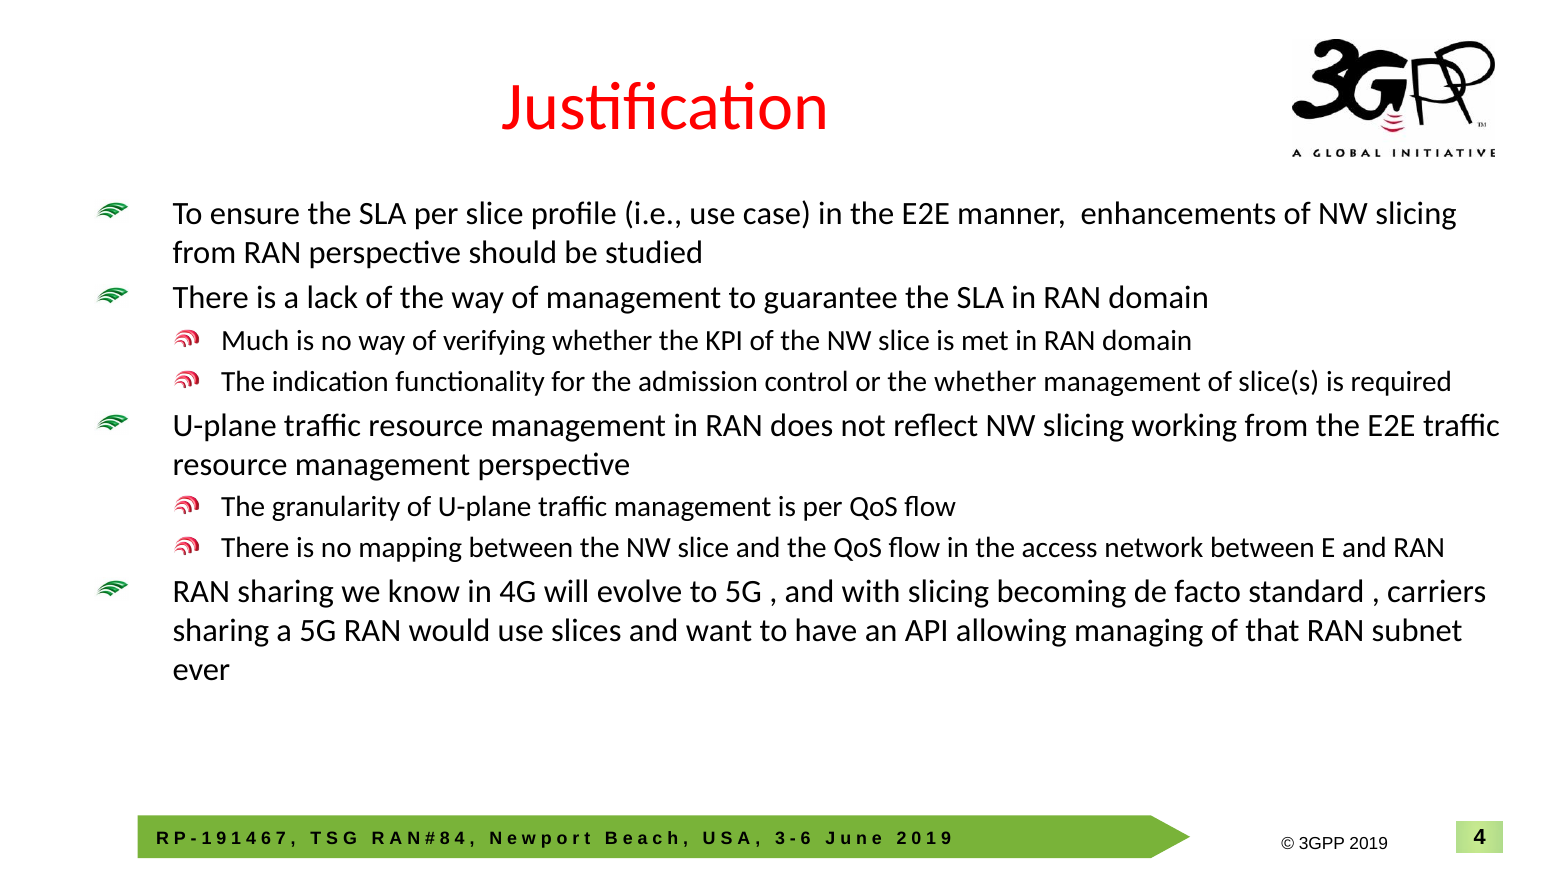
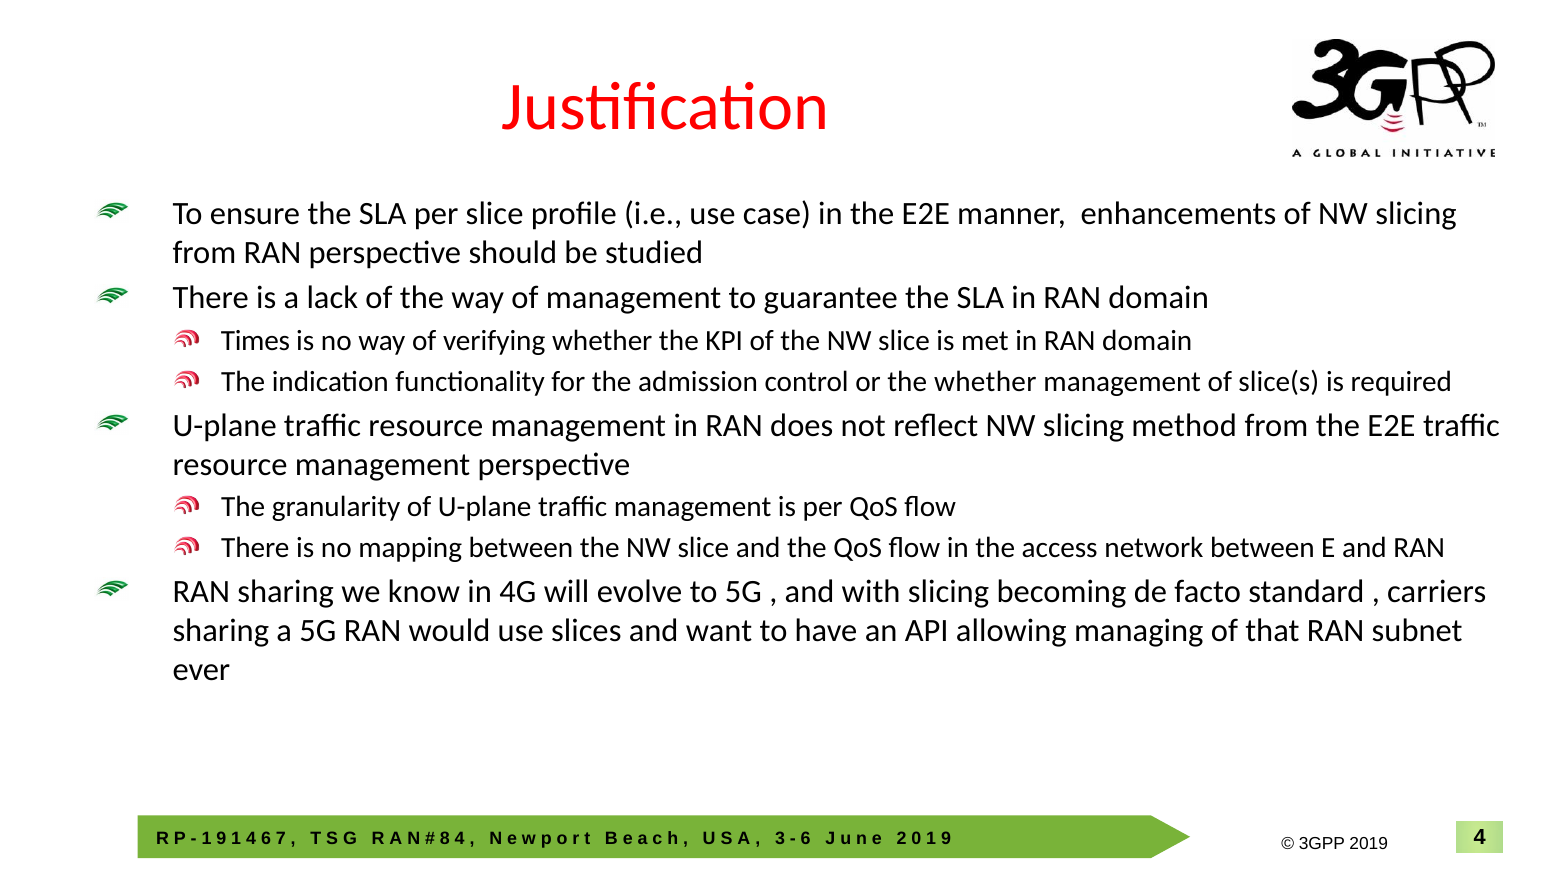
Much: Much -> Times (255, 341)
working: working -> method (1184, 426)
